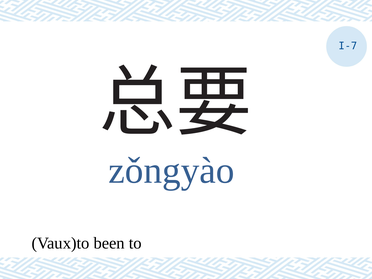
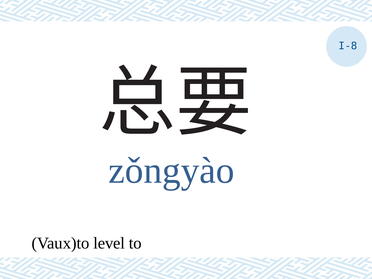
I-7: I-7 -> I-8 (348, 46)
been: been -> level (109, 243)
